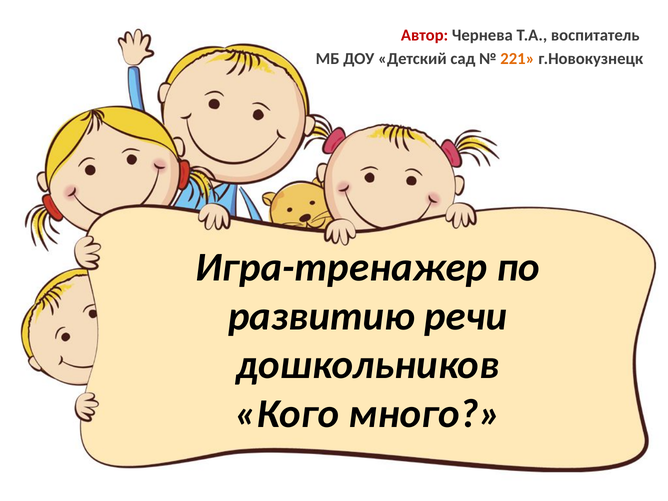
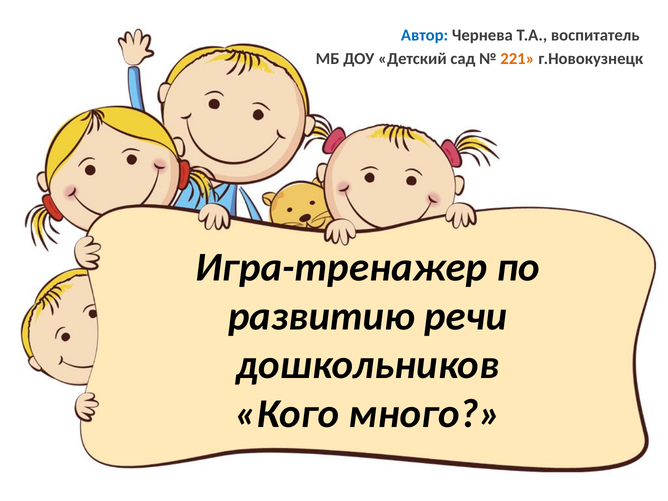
Автор colour: red -> blue (425, 35)
